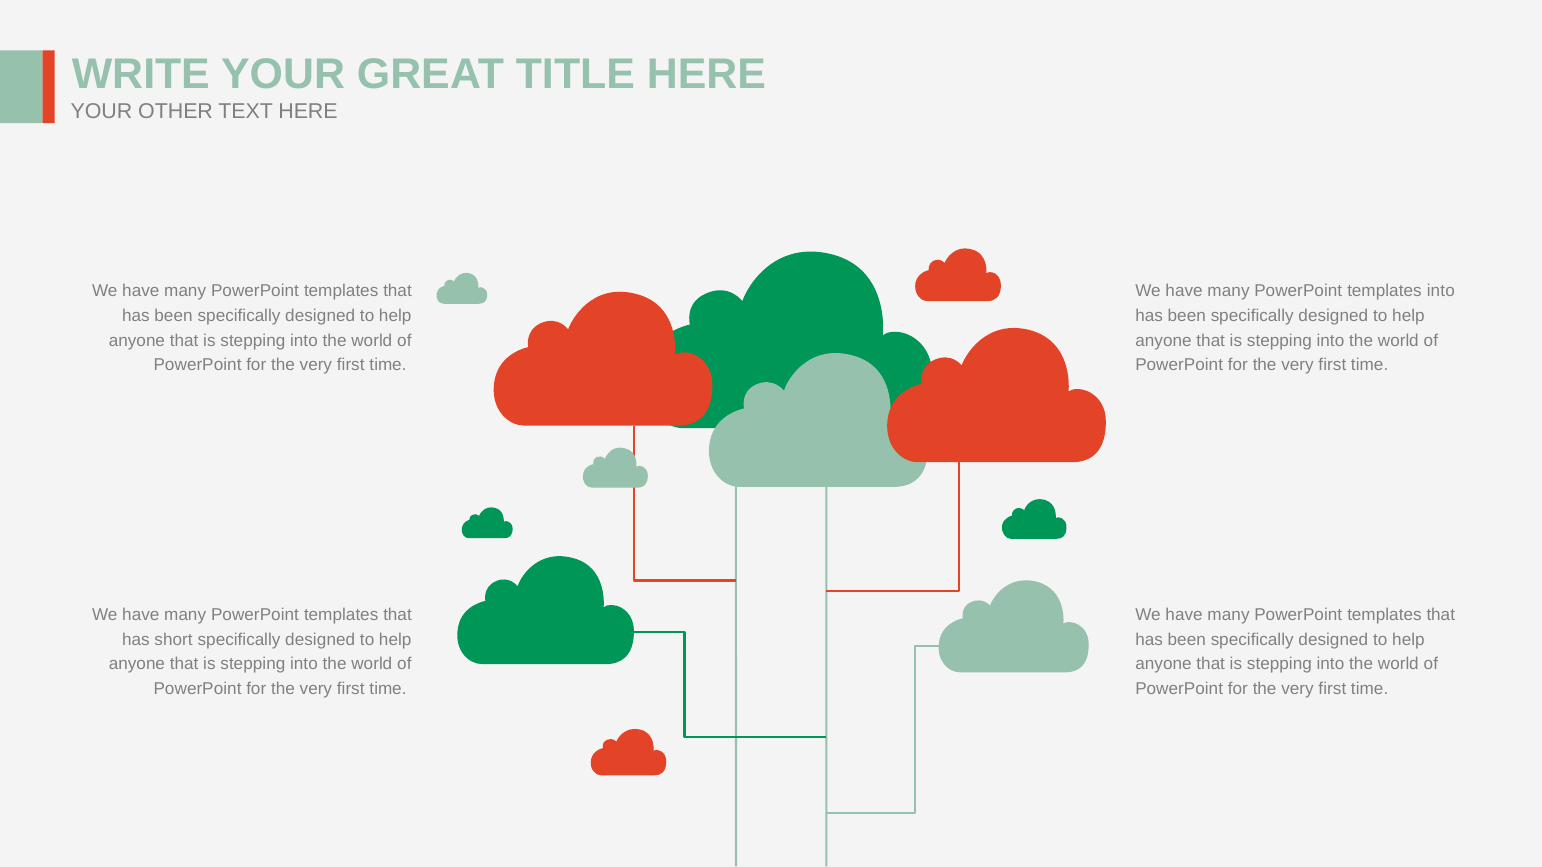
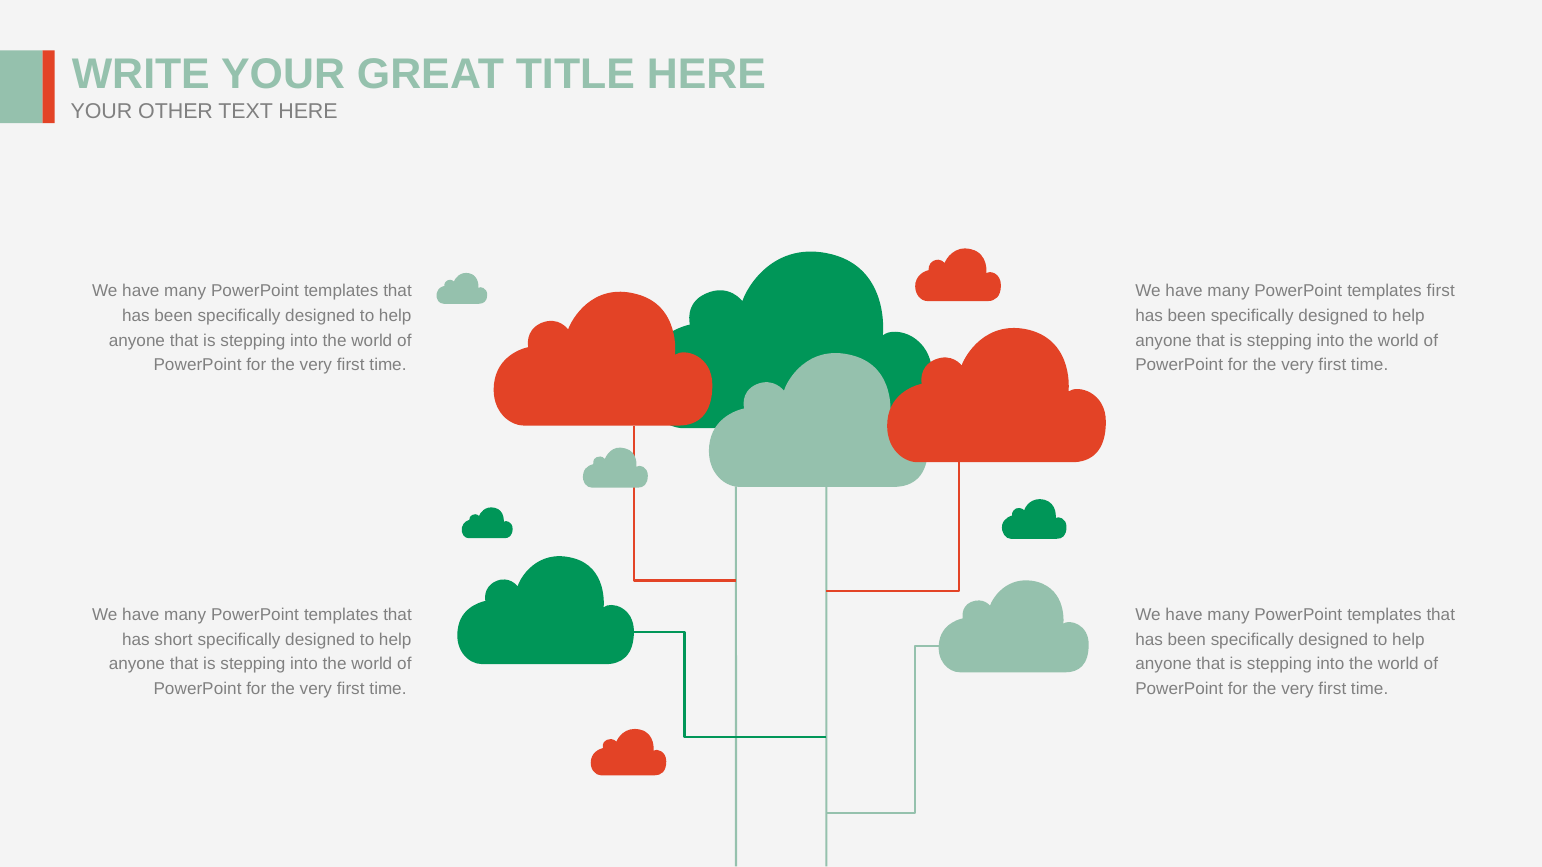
templates into: into -> first (1441, 291)
